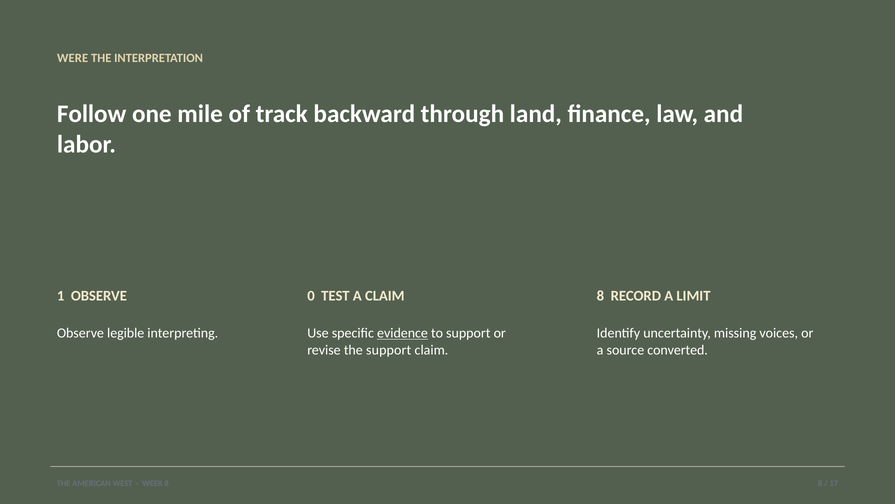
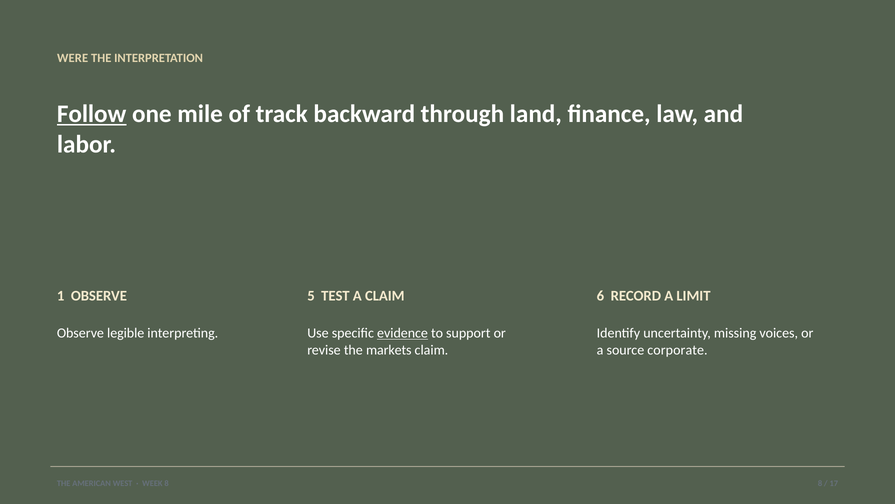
Follow underline: none -> present (92, 114)
0: 0 -> 5 (311, 296)
CLAIM 8: 8 -> 6 (600, 296)
the support: support -> markets (389, 350)
converted: converted -> corporate (677, 350)
